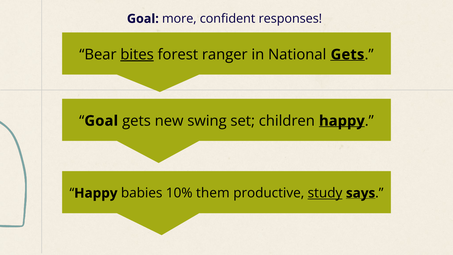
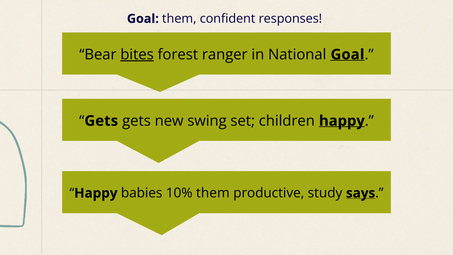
Goal more: more -> them (179, 19)
National Gets: Gets -> Goal (347, 55)
Goal: Goal -> Gets (101, 121)
study underline: present -> none (325, 193)
